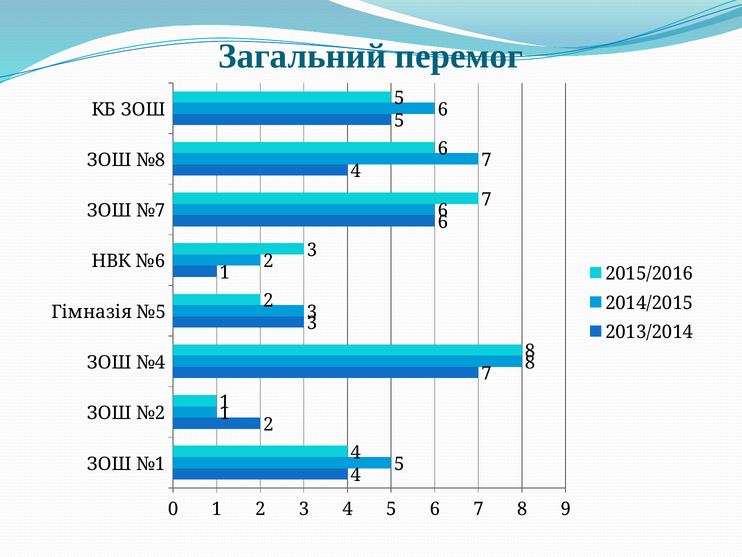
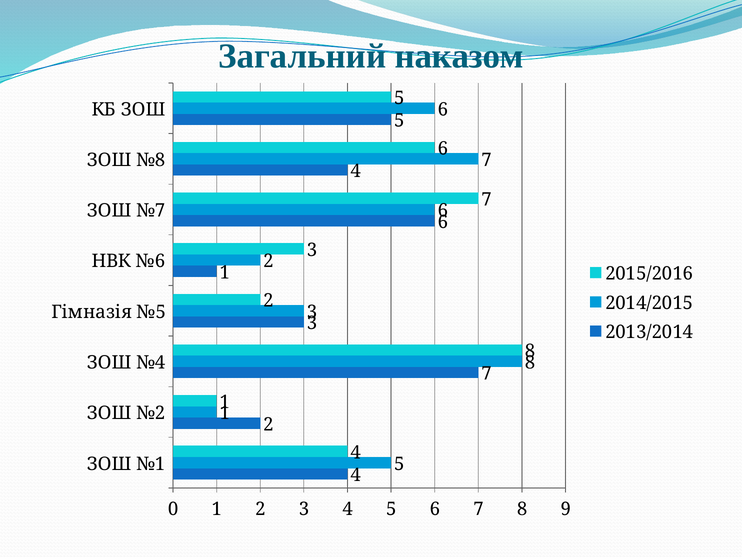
перемог: перемог -> наказом (459, 56)
